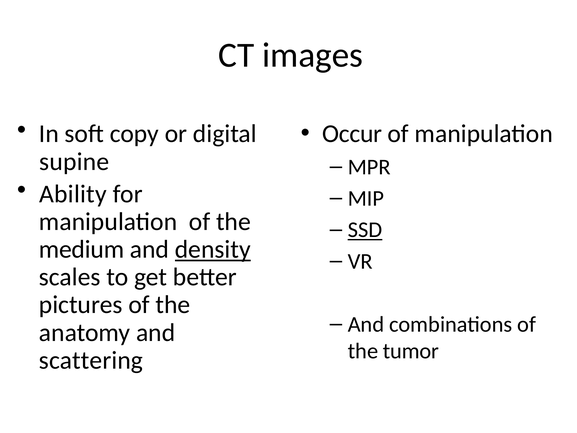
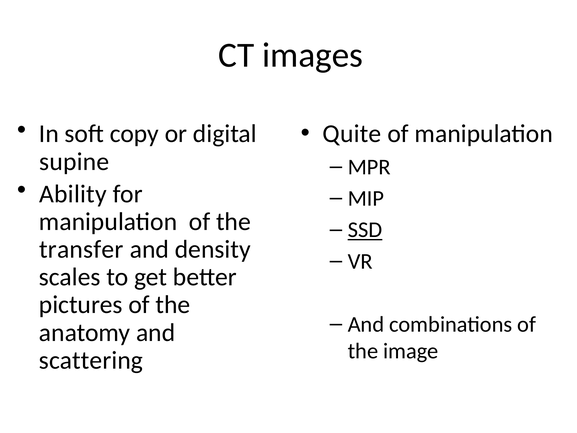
Occur: Occur -> Quite (352, 134)
medium: medium -> transfer (81, 249)
density underline: present -> none (213, 249)
tumor: tumor -> image (411, 351)
